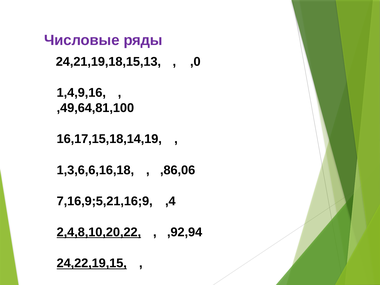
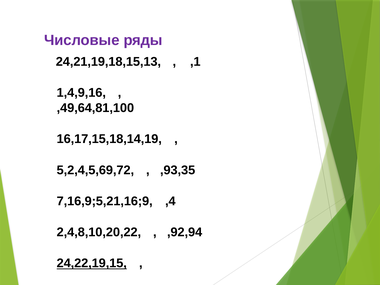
,0: ,0 -> ,1 (195, 62)
1,3,6,6,16,18: 1,3,6,6,16,18 -> 5,2,4,5,69,72 (95, 170)
,86,06: ,86,06 -> ,93,35 (178, 170)
2,4,8,10,20,22 underline: present -> none (99, 232)
